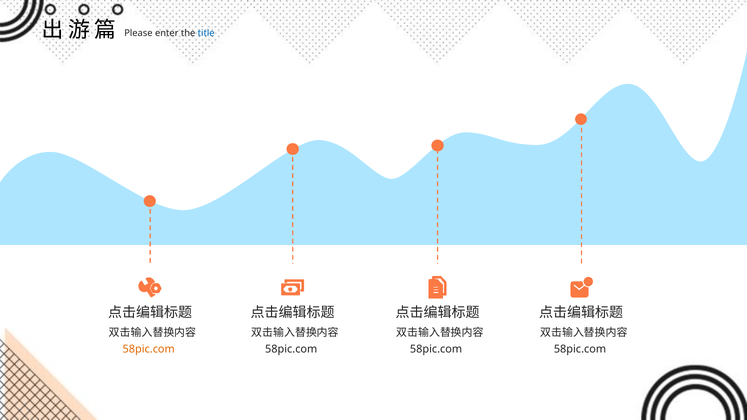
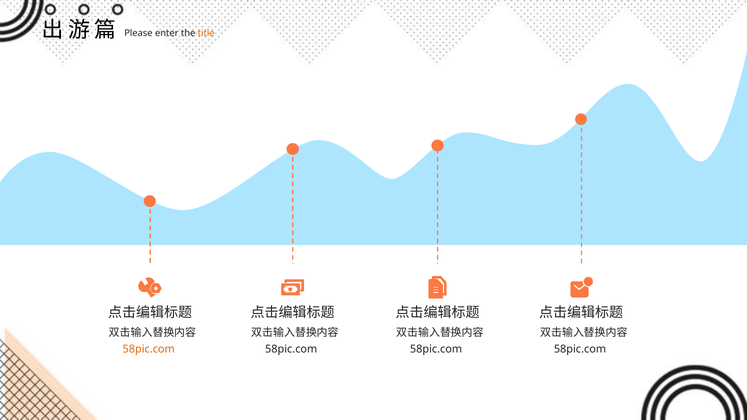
title colour: blue -> orange (206, 33)
